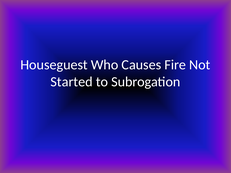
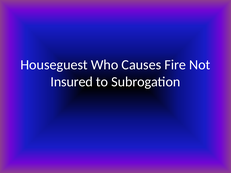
Started: Started -> Insured (72, 82)
